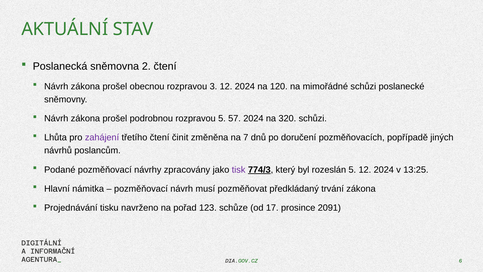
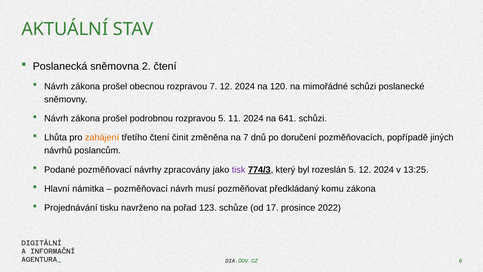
rozpravou 3: 3 -> 7 (213, 86)
57: 57 -> 11 (235, 118)
320: 320 -> 641 (287, 118)
zahájení colour: purple -> orange (102, 137)
trvání: trvání -> komu (333, 189)
2091: 2091 -> 2022 (329, 208)
